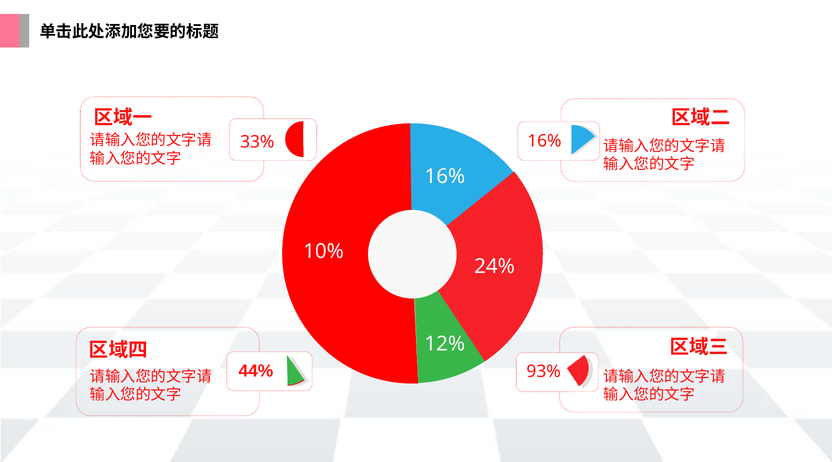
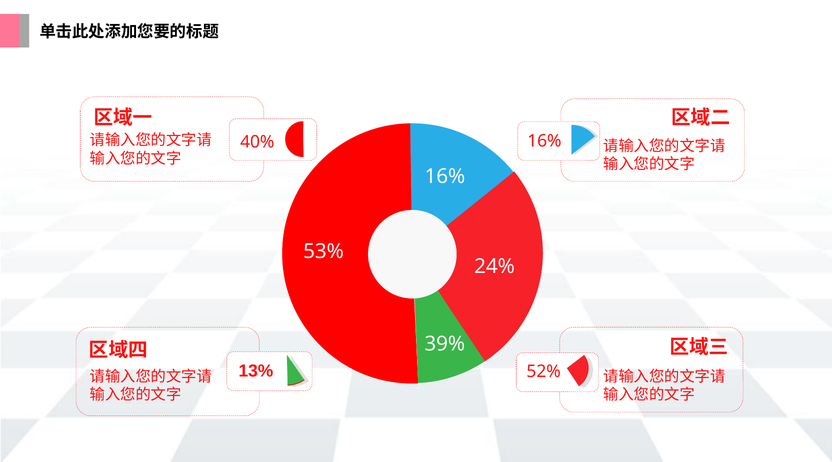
33%: 33% -> 40% (257, 142)
10%: 10% -> 53% (323, 251)
12%: 12% -> 39% (445, 344)
44%: 44% -> 13% (256, 371)
93%: 93% -> 52% (544, 372)
